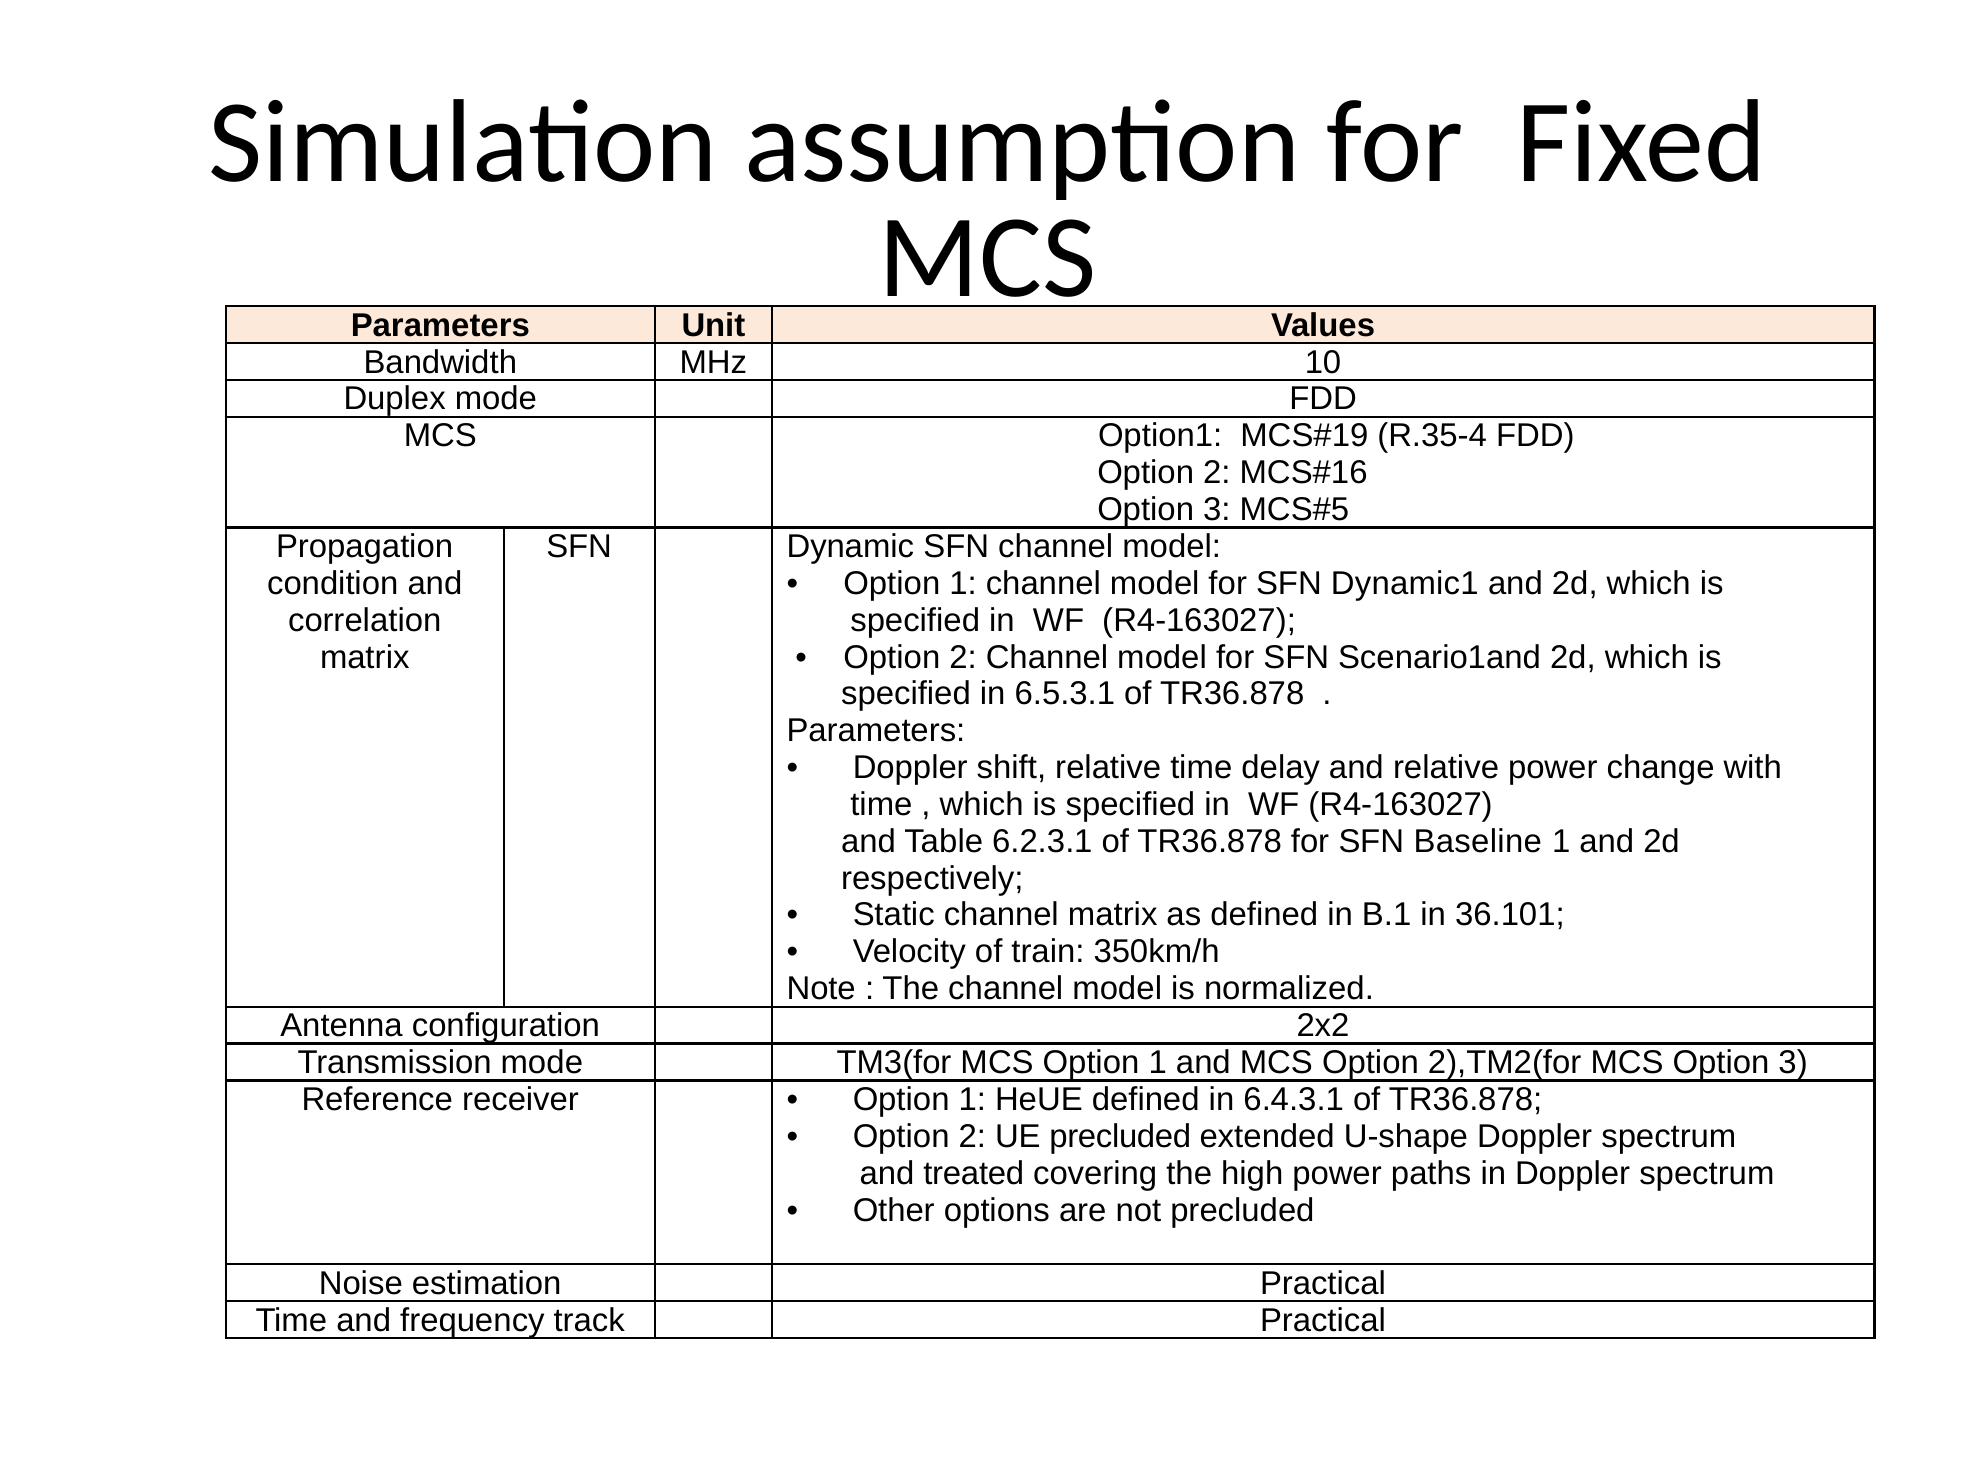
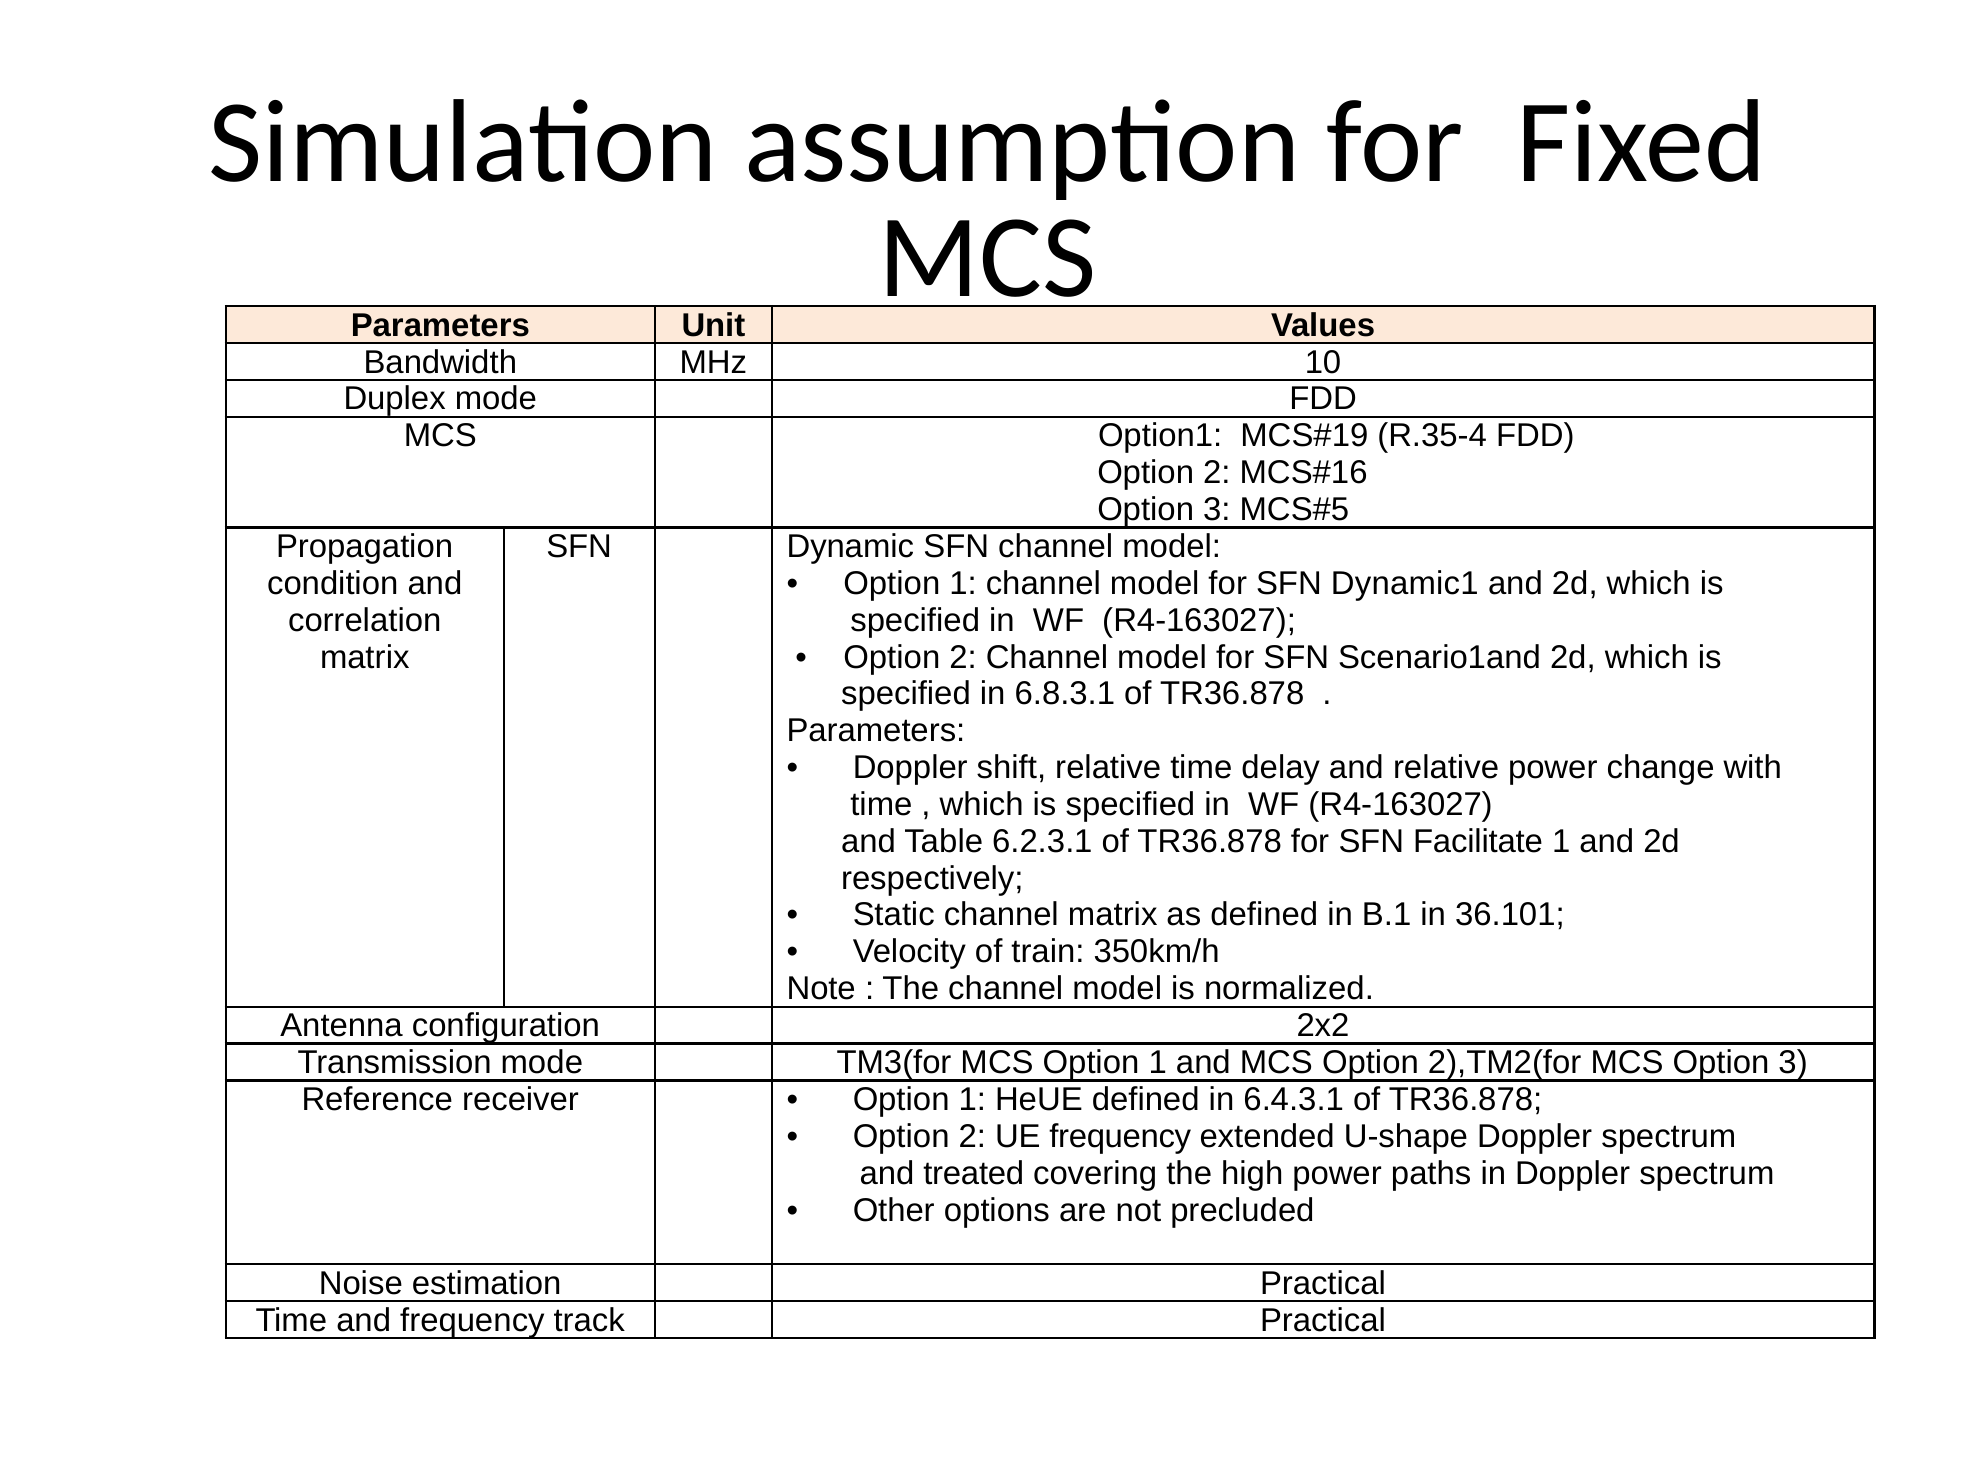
6.5.3.1: 6.5.3.1 -> 6.8.3.1 (1065, 694)
Baseline: Baseline -> Facilitate (1478, 842)
UE precluded: precluded -> frequency (1120, 1137)
